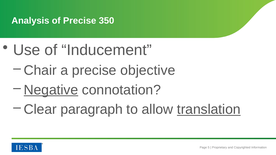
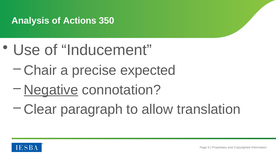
of Precise: Precise -> Actions (80, 21)
objective: objective -> expected (148, 71)
translation underline: present -> none (209, 110)
